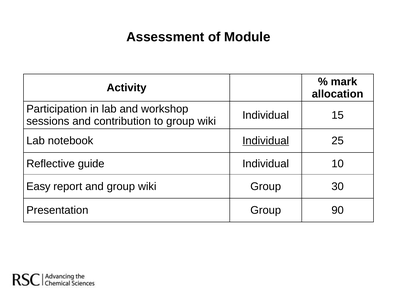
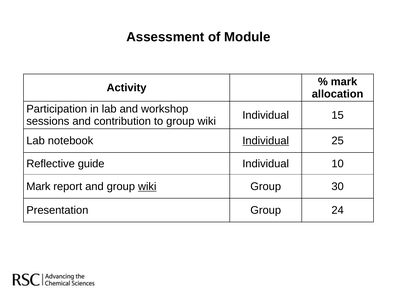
Easy: Easy -> Mark (38, 186)
wiki underline: none -> present (147, 186)
90: 90 -> 24 (338, 210)
